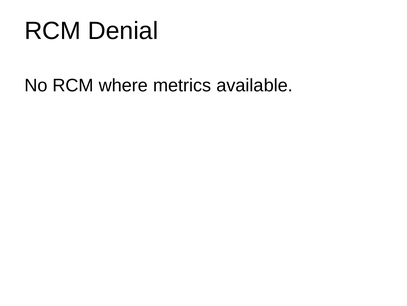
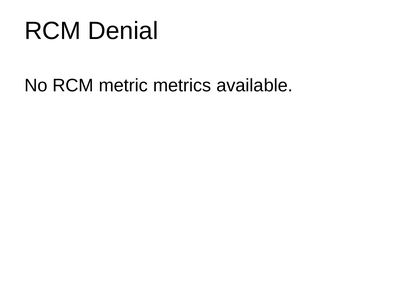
where: where -> metric (123, 85)
